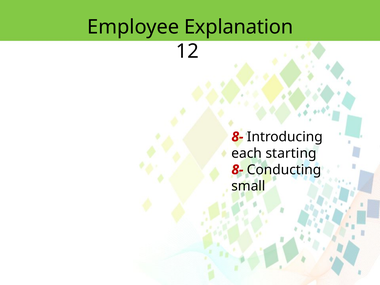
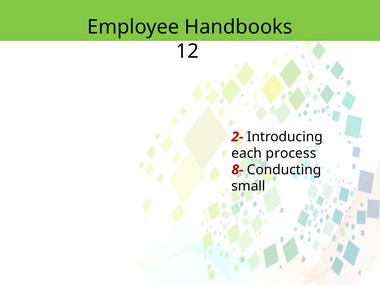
Explanation: Explanation -> Handbooks (238, 27)
8-: 8- -> 2- (237, 137)
starting: starting -> process (291, 153)
